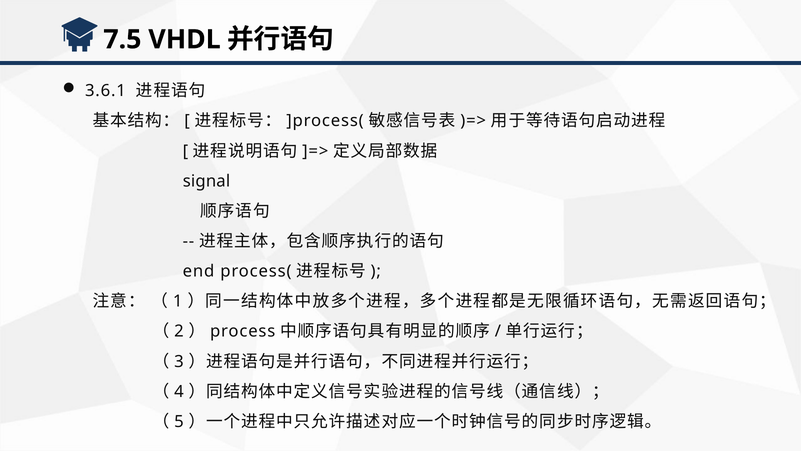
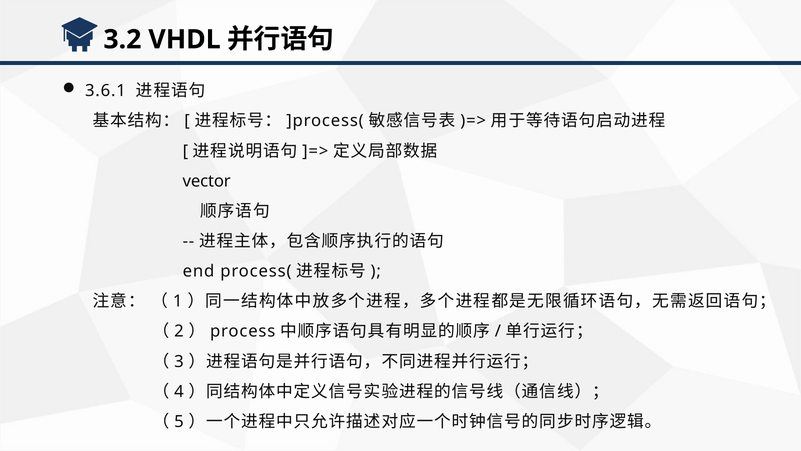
7.5: 7.5 -> 3.2 (122, 39)
signal: signal -> vector (207, 181)
